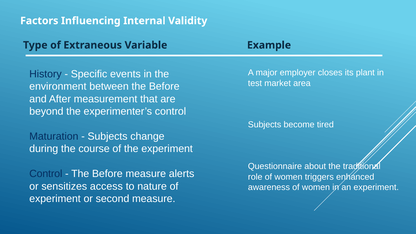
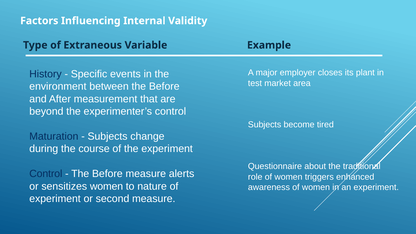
sensitizes access: access -> women (107, 186)
